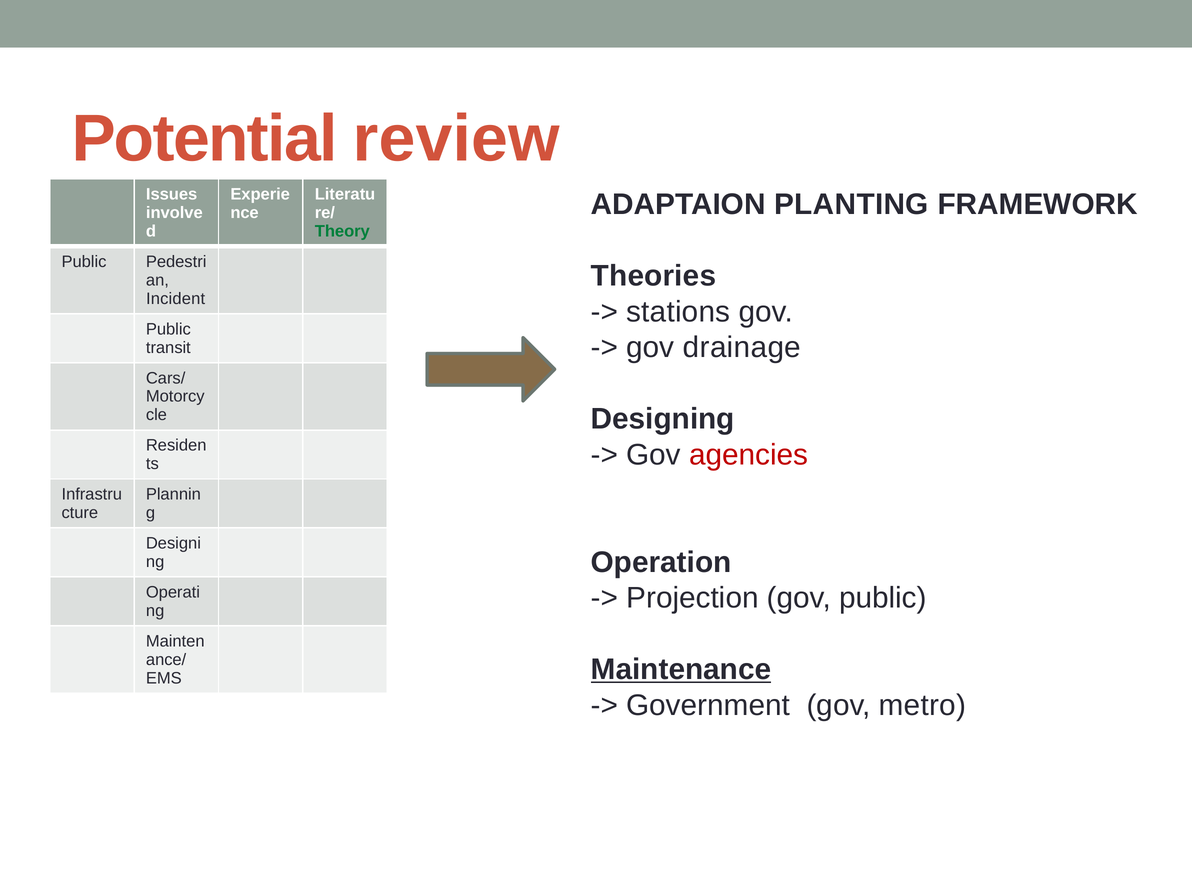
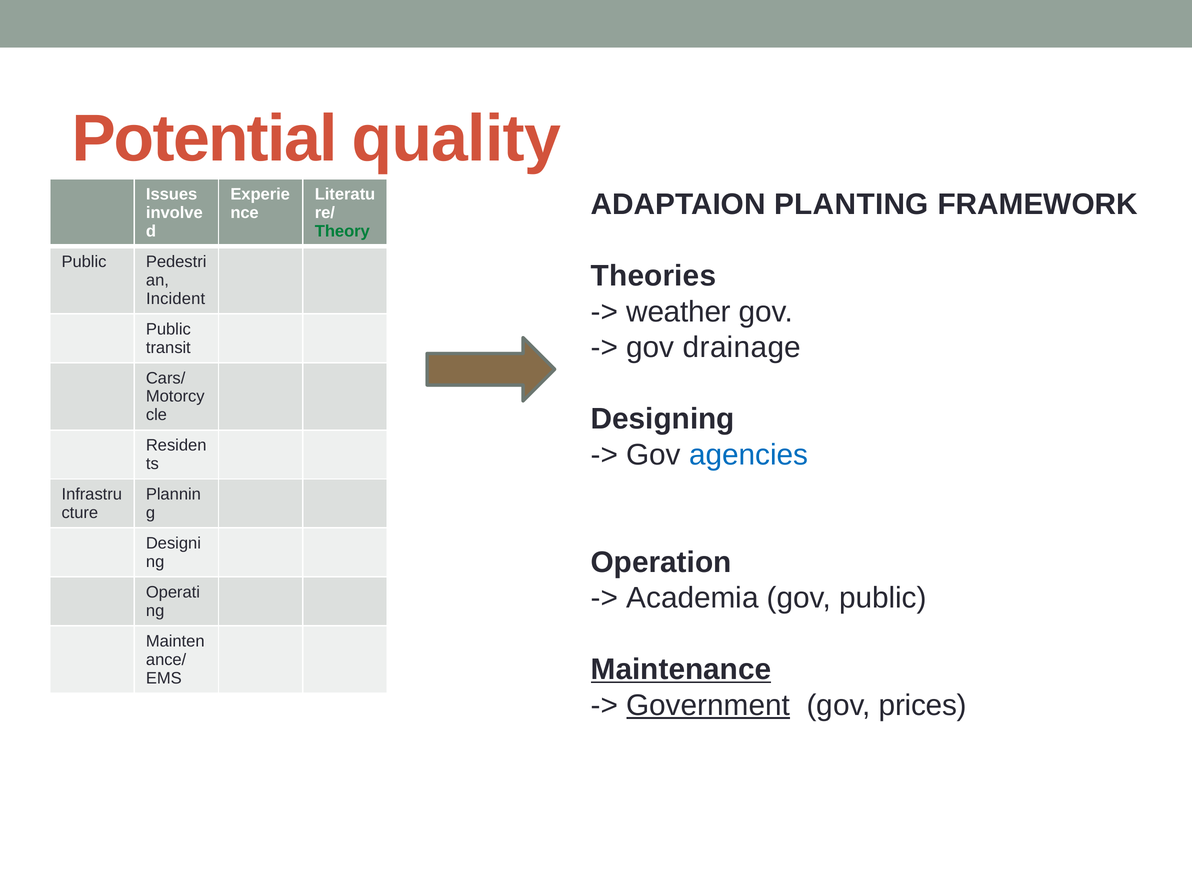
review: review -> quality (456, 139)
stations: stations -> weather (679, 312)
agencies colour: red -> blue (749, 455)
Projection: Projection -> Academia (692, 598)
Government underline: none -> present (708, 705)
metro: metro -> prices (923, 705)
